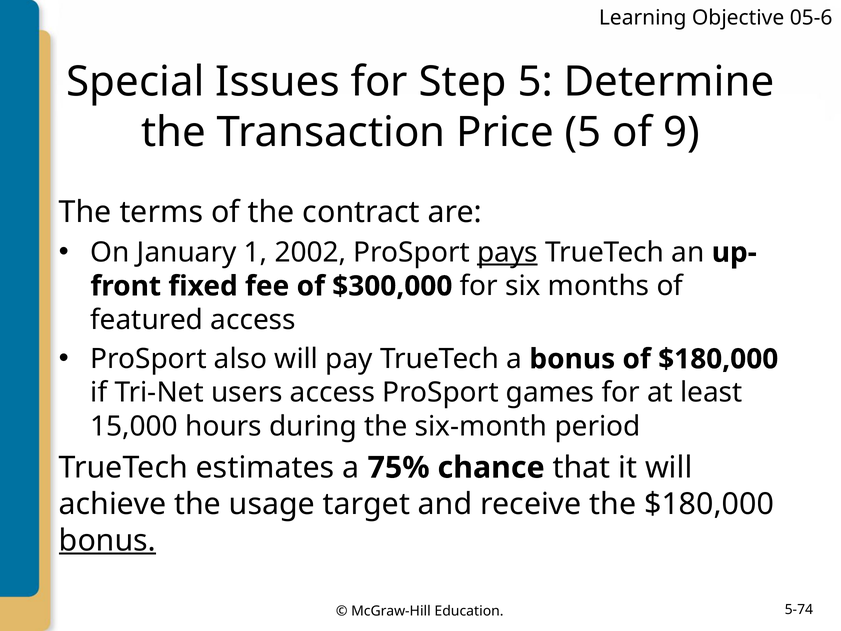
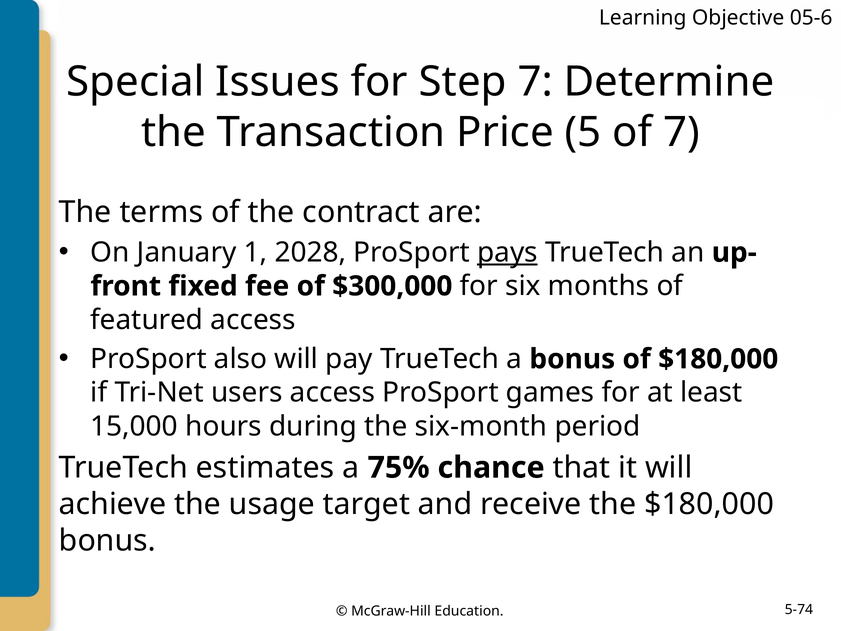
Step 5: 5 -> 7 (535, 82)
of 9: 9 -> 7 (681, 132)
2002: 2002 -> 2028 (310, 252)
bonus underline: present -> none (107, 540)
